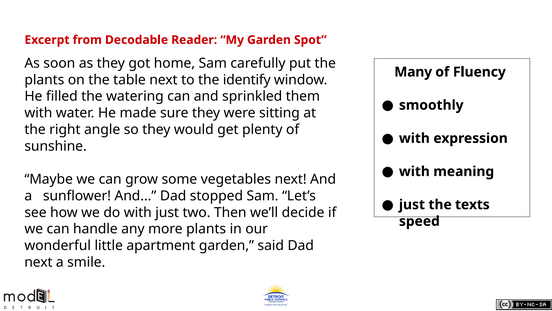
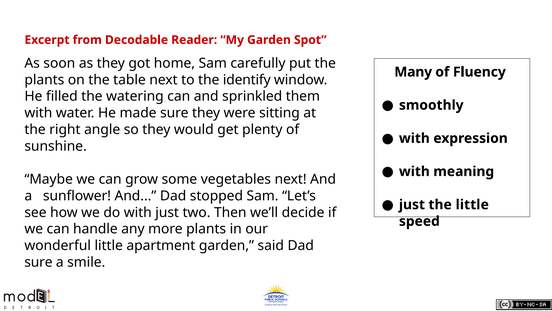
the texts: texts -> little (472, 204)
next: next -> sure (38, 262)
